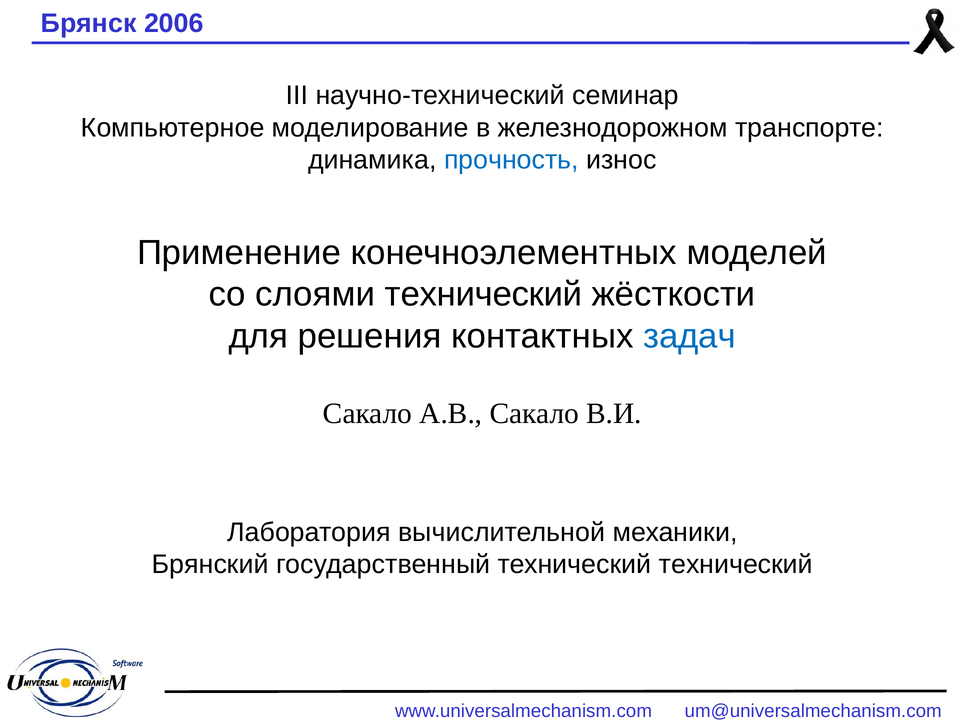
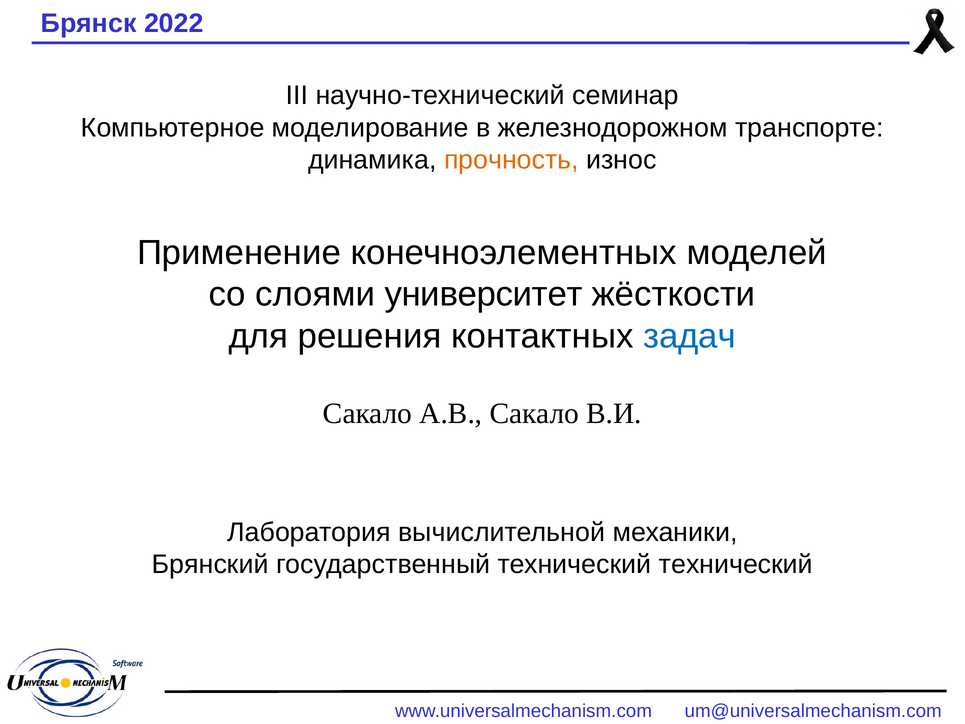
2006: 2006 -> 2022 (174, 23)
прочность colour: blue -> orange (511, 160)
слоями технический: технический -> университет (484, 294)
